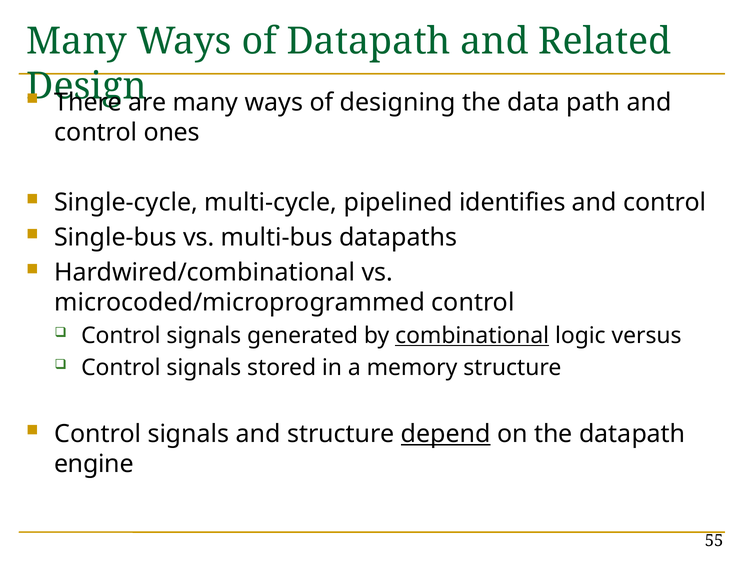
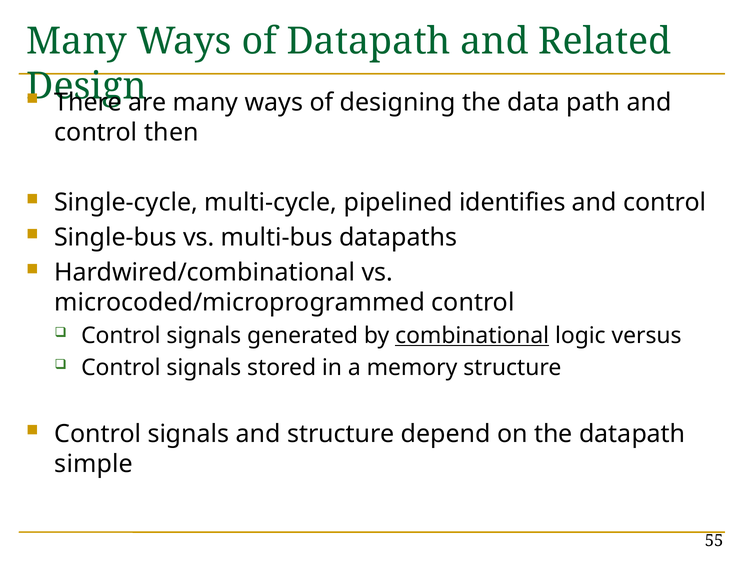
ones: ones -> then (171, 132)
depend underline: present -> none (446, 433)
engine: engine -> simple (94, 463)
